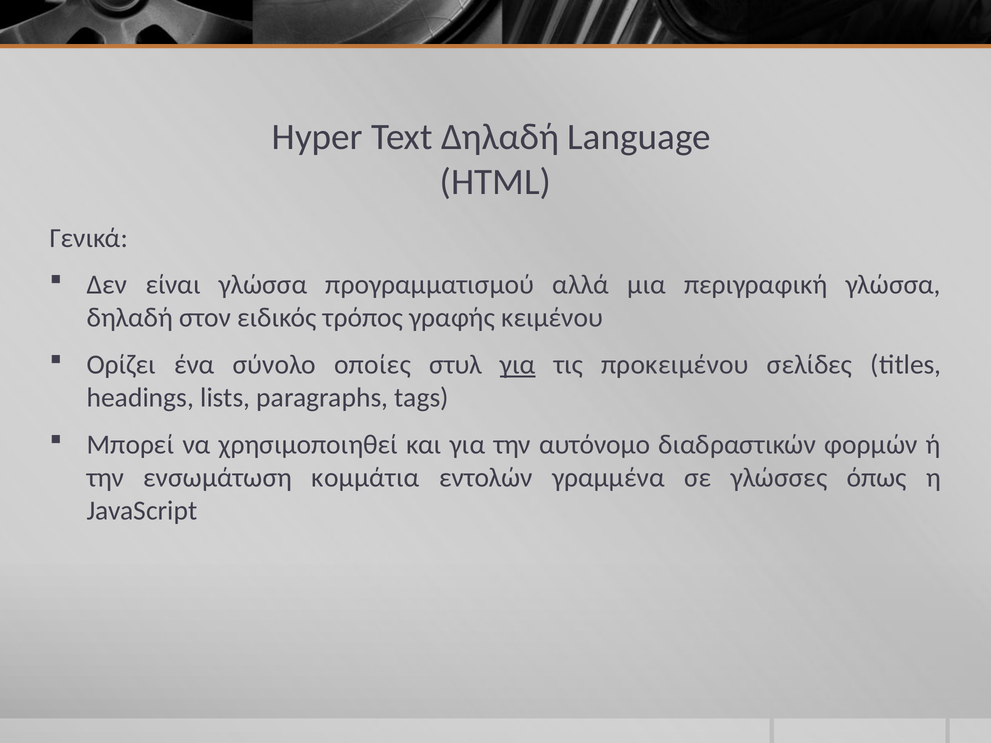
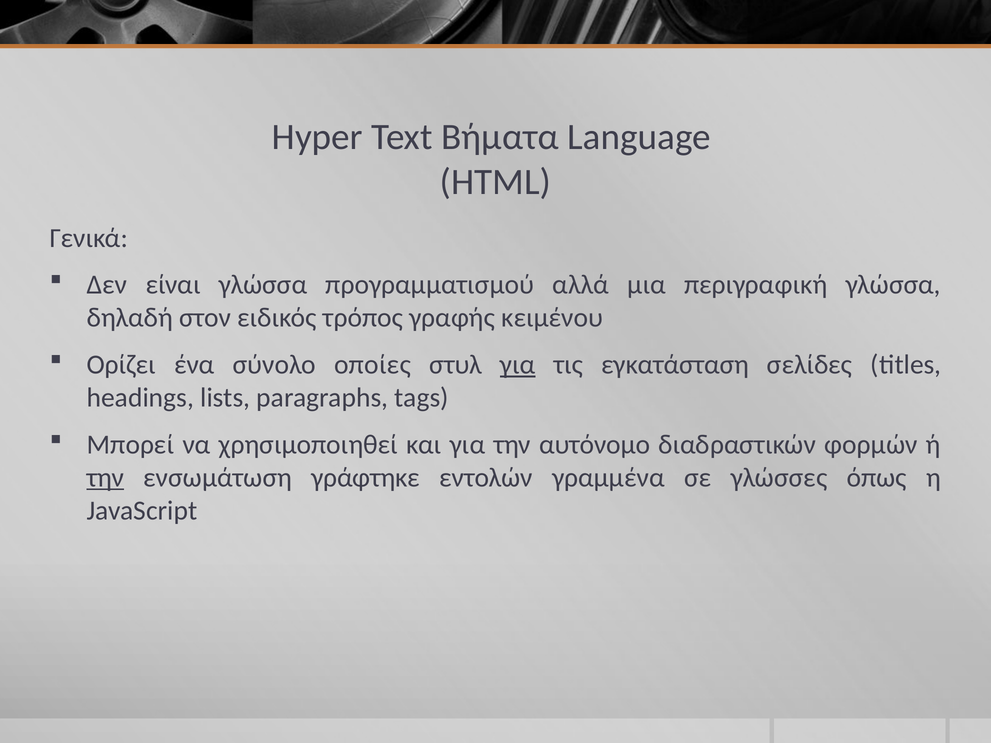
Text Δηλαδή: Δηλαδή -> Βήματα (500, 137)
προκειμένου: προκειμένου -> εγκατάσταση (675, 365)
την underline: none -> present (105, 478)
κομμάτια: κομμάτια -> γράφτηκε (366, 478)
